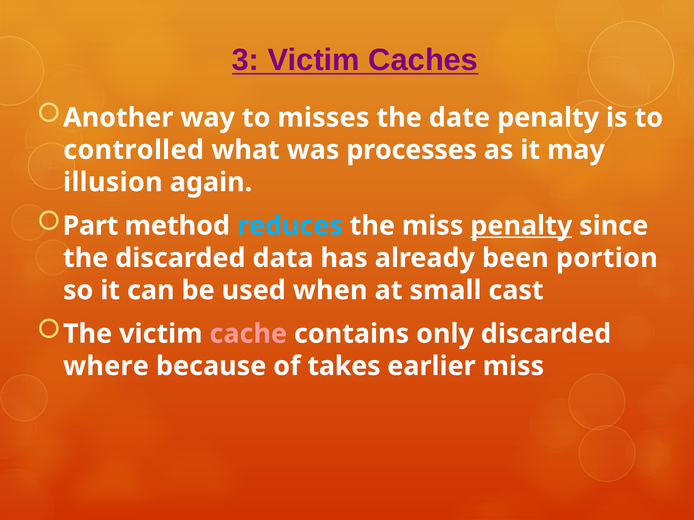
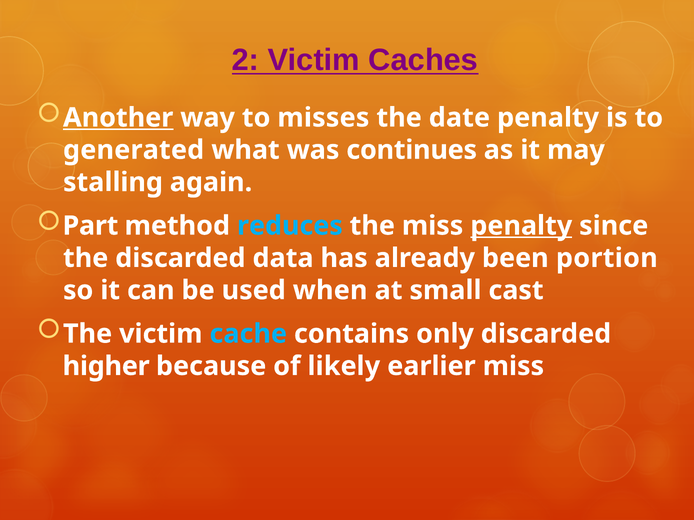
3: 3 -> 2 (246, 60)
Another underline: none -> present (118, 118)
controlled: controlled -> generated (134, 150)
processes: processes -> continues (412, 150)
illusion: illusion -> stalling (113, 182)
cache colour: pink -> light blue (248, 334)
where: where -> higher (106, 366)
takes: takes -> likely (344, 366)
